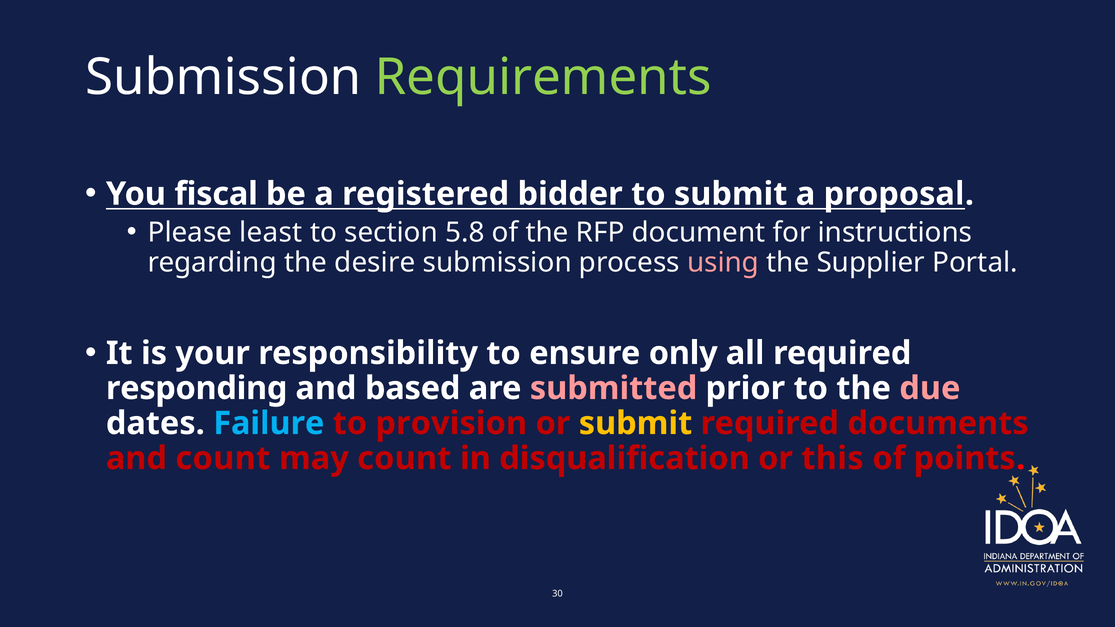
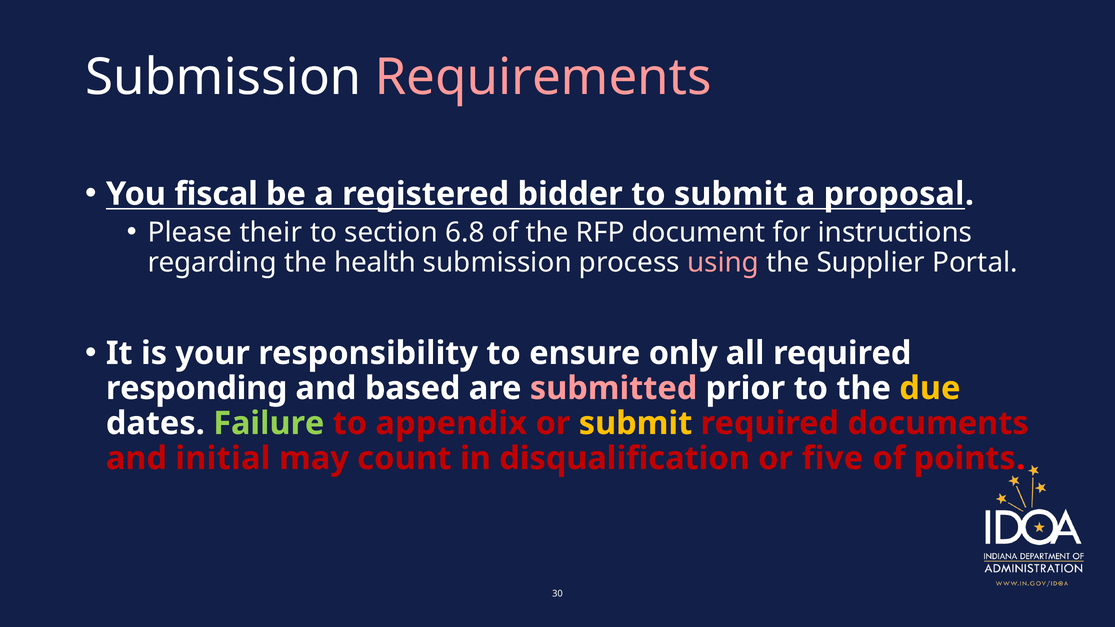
Requirements colour: light green -> pink (543, 77)
least: least -> their (271, 232)
5.8: 5.8 -> 6.8 (465, 232)
desire: desire -> health (375, 263)
due colour: pink -> yellow (930, 388)
Failure colour: light blue -> light green (269, 423)
provision: provision -> appendix (451, 423)
and count: count -> initial (223, 459)
this: this -> five (832, 459)
